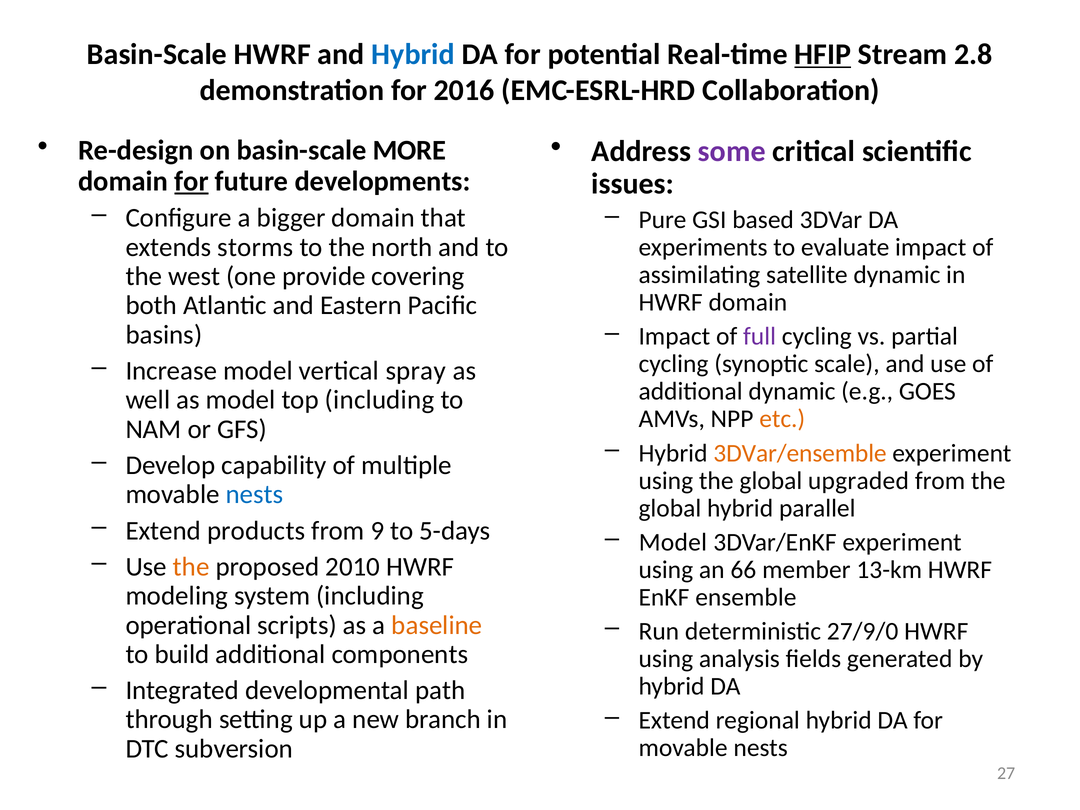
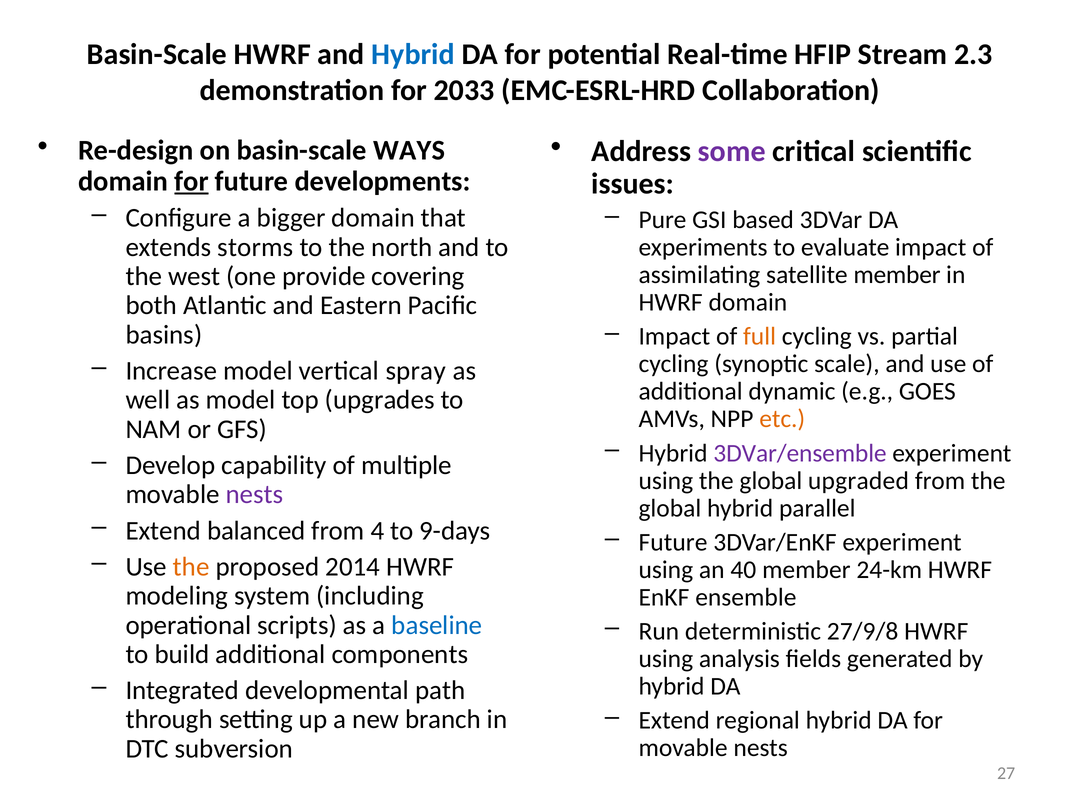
HFIP underline: present -> none (823, 54)
2.8: 2.8 -> 2.3 (973, 54)
2016: 2016 -> 2033 (464, 90)
MORE: MORE -> WAYS (409, 150)
satellite dynamic: dynamic -> member (897, 275)
full colour: purple -> orange (760, 336)
top including: including -> upgrades (380, 400)
3DVar/ensemble colour: orange -> purple (800, 453)
nests colour: blue -> purple (254, 494)
products: products -> balanced (256, 531)
9: 9 -> 4 (377, 531)
5-days: 5-days -> 9-days (455, 531)
Model: Model -> Future (673, 542)
2010: 2010 -> 2014 (353, 567)
66: 66 -> 40 (743, 570)
13-km: 13-km -> 24-km (889, 570)
baseline colour: orange -> blue (437, 625)
27/9/0: 27/9/0 -> 27/9/8 (863, 631)
